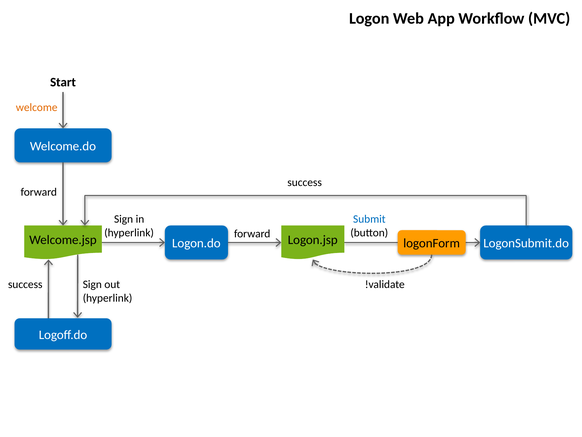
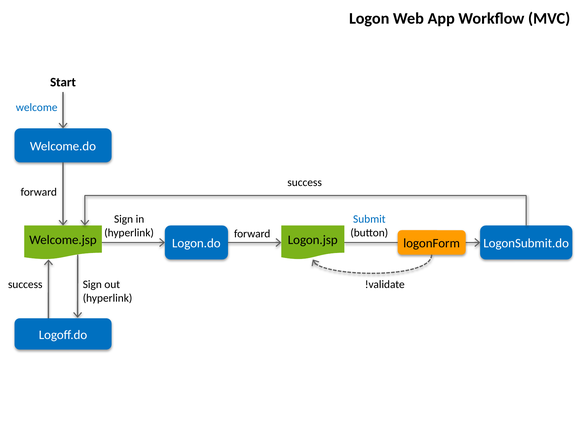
welcome colour: orange -> blue (37, 107)
